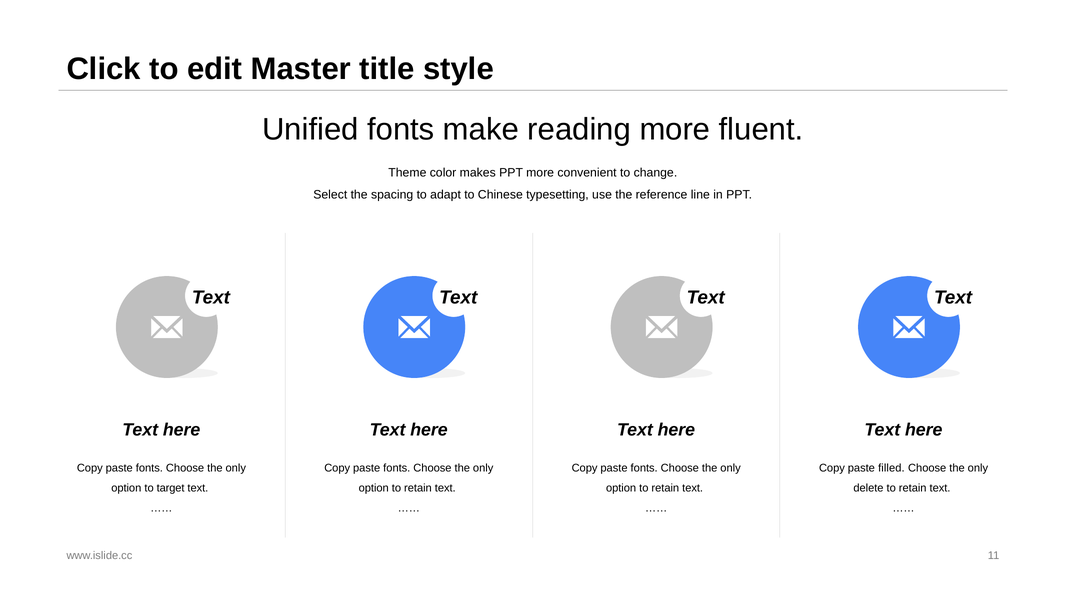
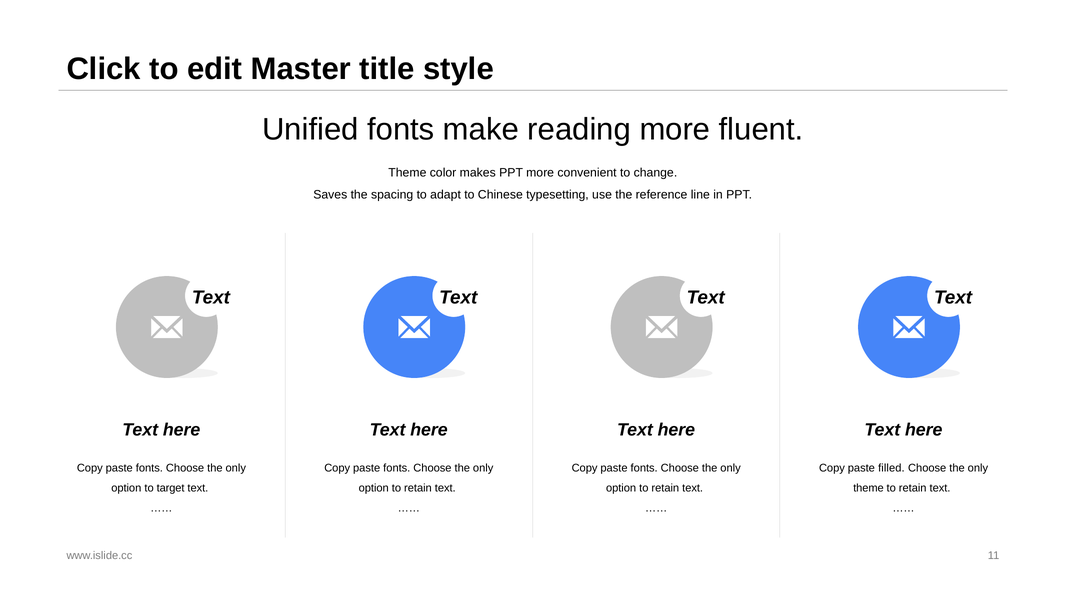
Select: Select -> Saves (330, 194)
delete: delete -> theme (868, 488)
